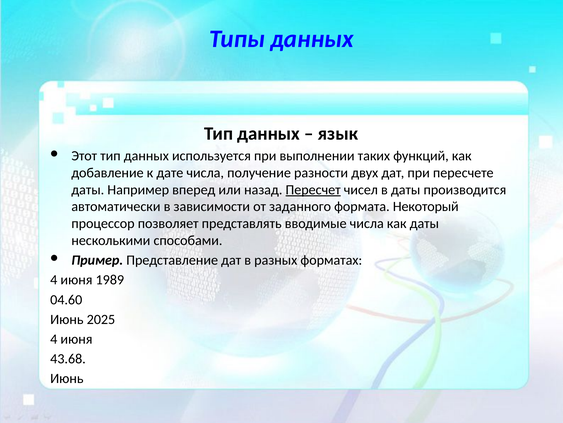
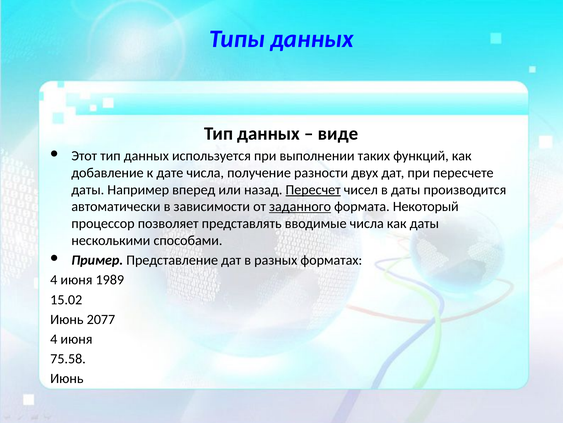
язык: язык -> виде (338, 133)
заданного underline: none -> present (300, 206)
04.60: 04.60 -> 15.02 (66, 299)
2025: 2025 -> 2077 (101, 319)
43.68: 43.68 -> 75.58 (68, 358)
